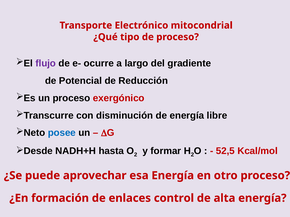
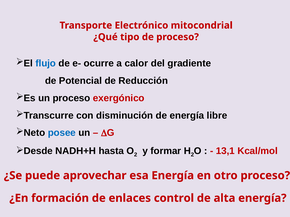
flujo colour: purple -> blue (46, 64)
largo: largo -> calor (136, 64)
52,5: 52,5 -> 13,1 (225, 151)
